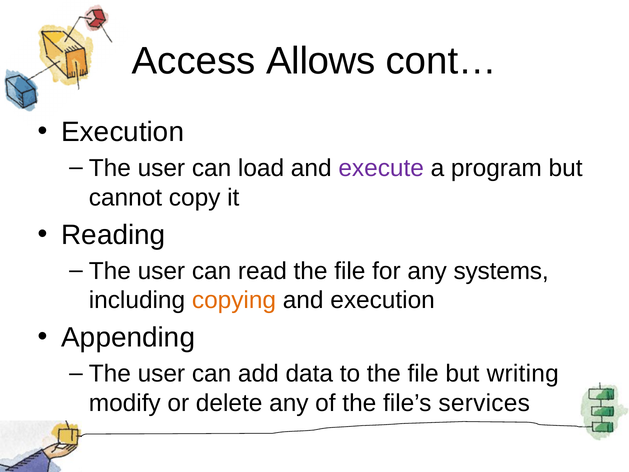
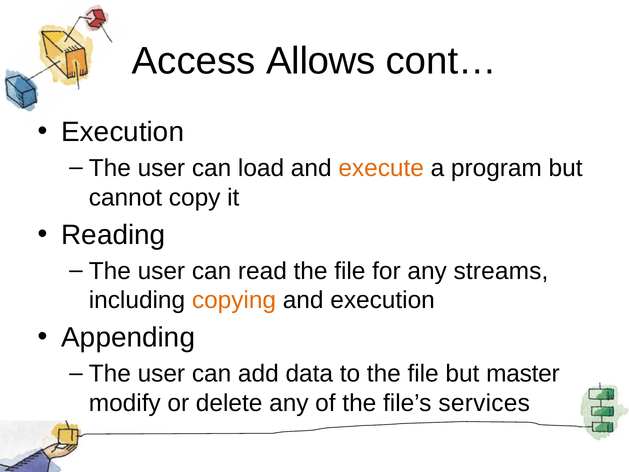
execute colour: purple -> orange (381, 168)
systems: systems -> streams (501, 271)
writing: writing -> master (523, 374)
